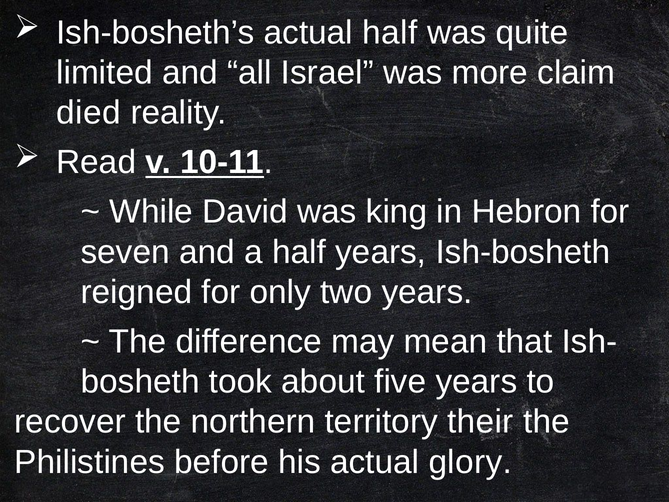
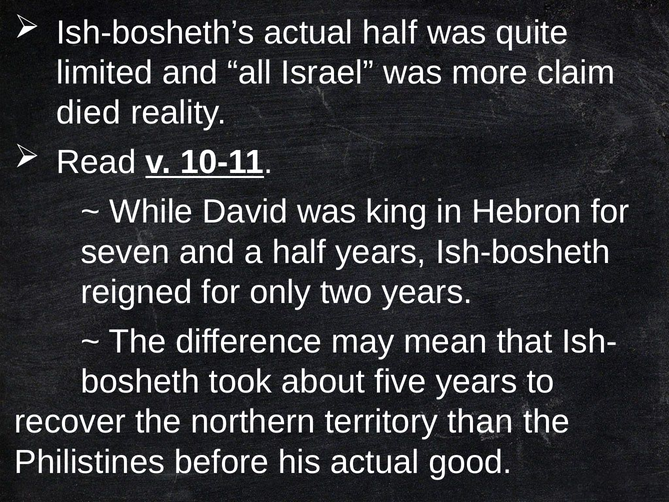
their: their -> than (480, 422)
glory: glory -> good (470, 462)
